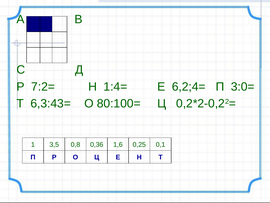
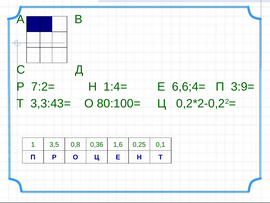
6,2;4=: 6,2;4= -> 6,6;4= (189, 86)
3:0=: 3:0= -> 3:9= (243, 86)
6,3:43=: 6,3:43= -> 3,3:43= (51, 103)
